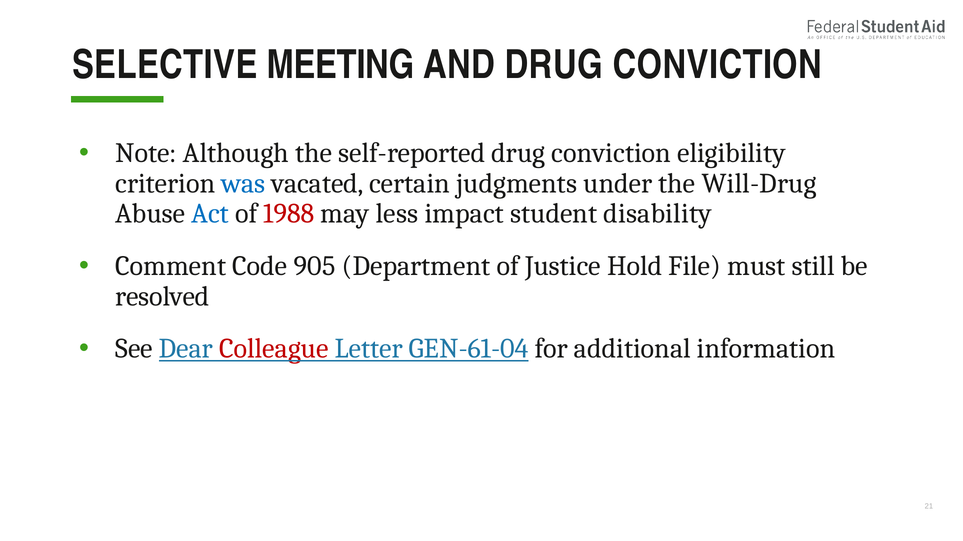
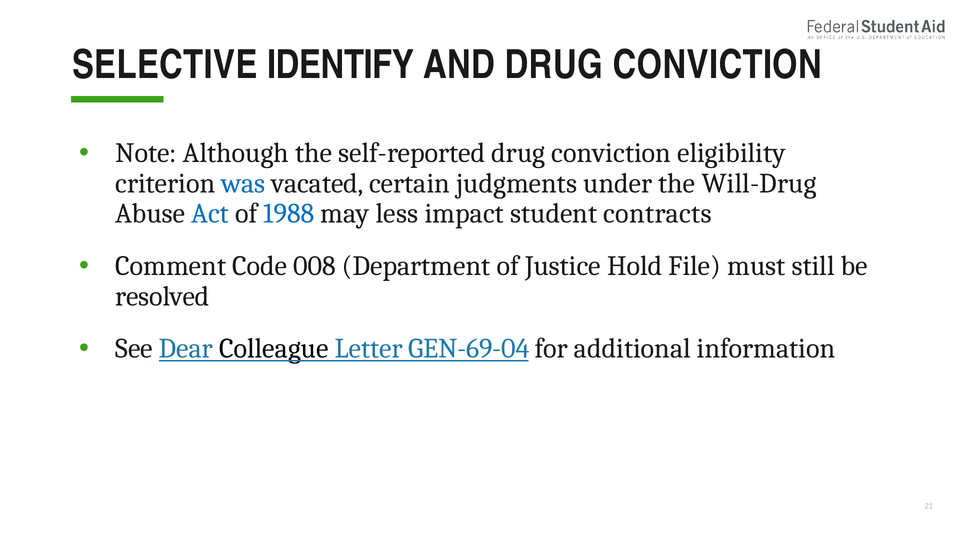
MEETING: MEETING -> IDENTIFY (341, 65)
1988 colour: red -> blue (289, 214)
disability: disability -> contracts (658, 214)
905: 905 -> 008 (315, 266)
Colleague colour: red -> black (274, 349)
GEN-61-04: GEN-61-04 -> GEN-69-04 (469, 349)
